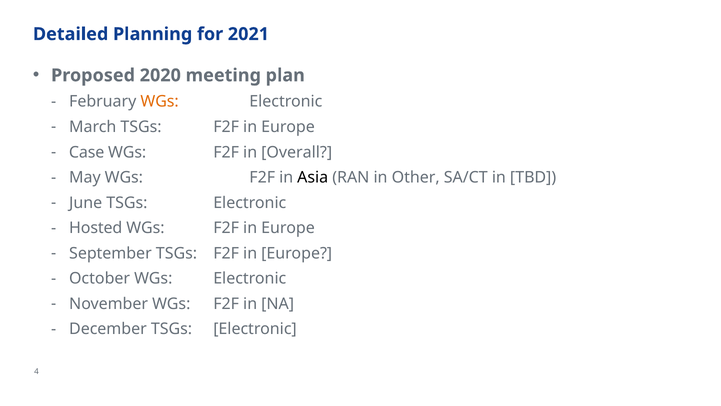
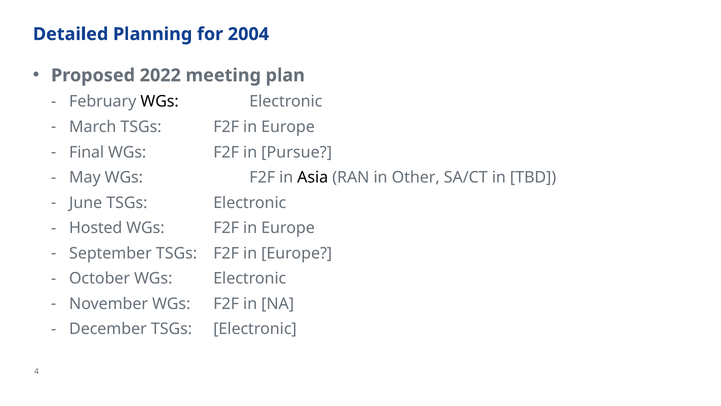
2021: 2021 -> 2004 (248, 34)
2020: 2020 -> 2022 (160, 75)
WGs colour: orange -> black (160, 102)
Case: Case -> Final (87, 152)
Overall: Overall -> Pursue (297, 152)
